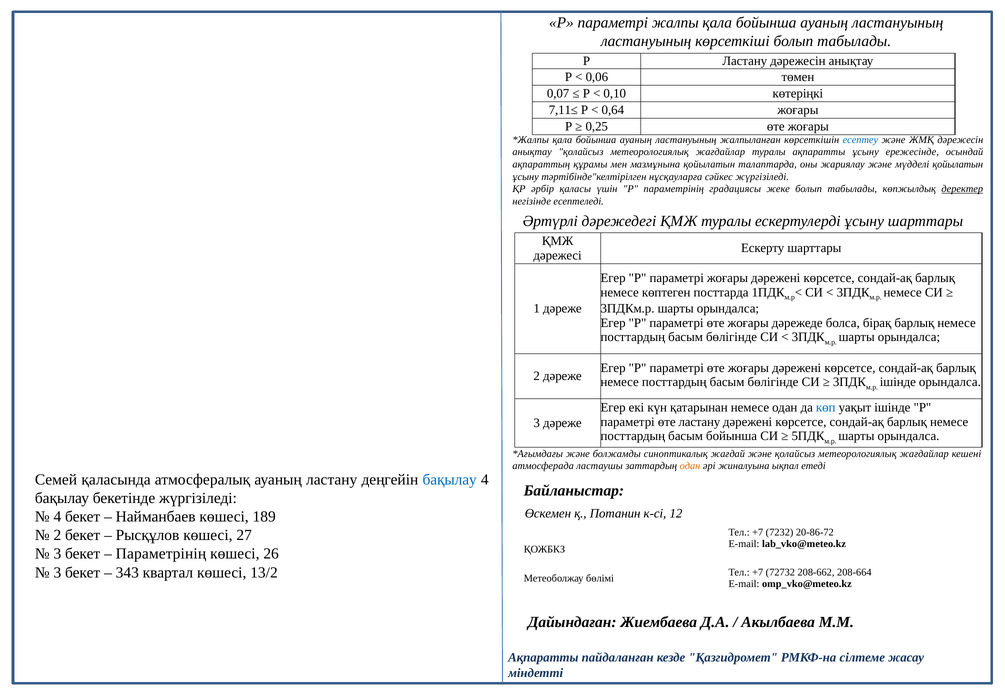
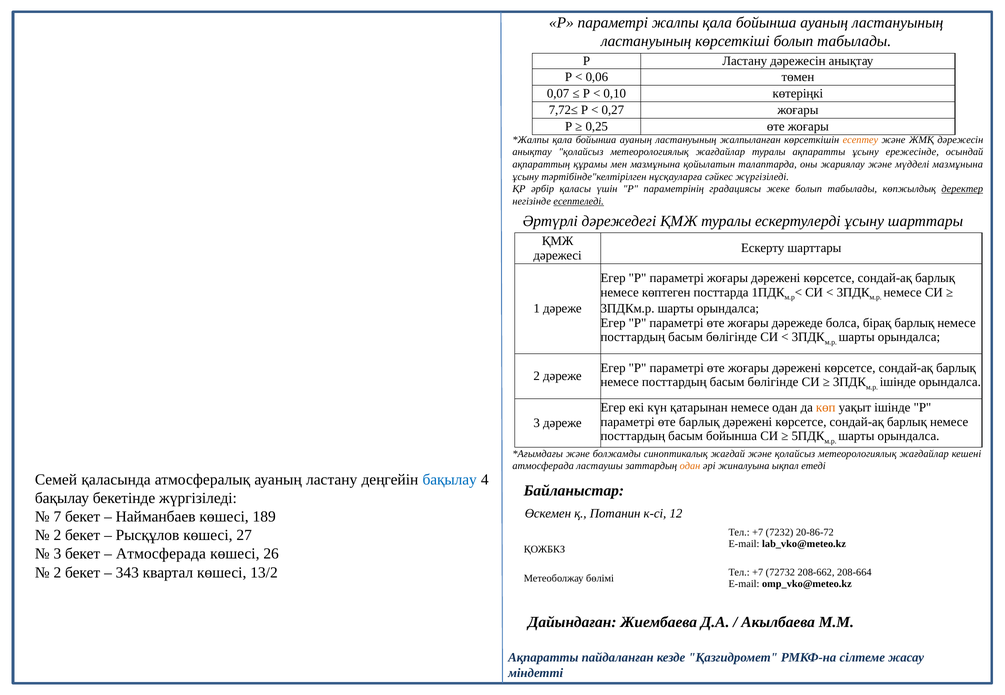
7,11≤: 7,11≤ -> 7,72≤ (563, 110)
0,64: 0,64 -> 0,27 (613, 110)
есептеу colour: blue -> orange (860, 140)
мүдделі қойылатын: қойылатын -> мазмұнына (958, 165)
есептеледі underline: none -> present (579, 202)
көп colour: blue -> orange (826, 408)
өте ластану: ластану -> барлық (699, 422)
4: 4 -> 7 (57, 517)
Параметрінің: Параметрінің -> Атмосферада (161, 555)
3: 3 -> 2 (57, 573)
